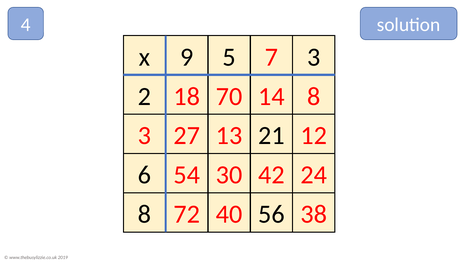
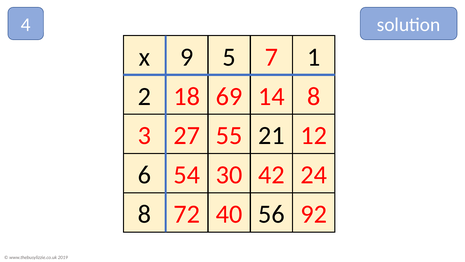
5 3: 3 -> 1 (314, 57)
70: 70 -> 69 (229, 96)
13: 13 -> 55 (229, 135)
38: 38 -> 92 (314, 214)
